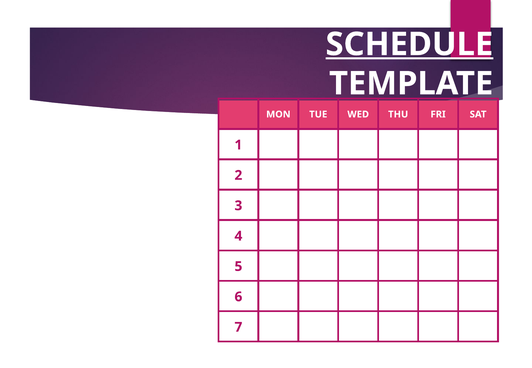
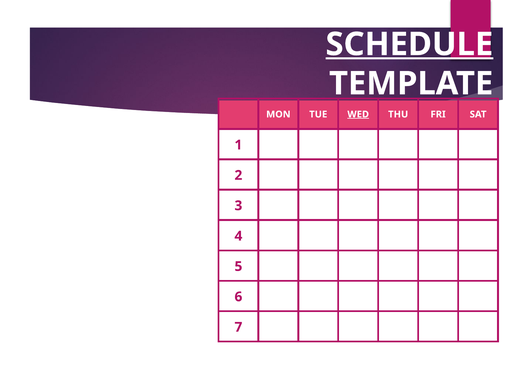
WED underline: none -> present (358, 114)
